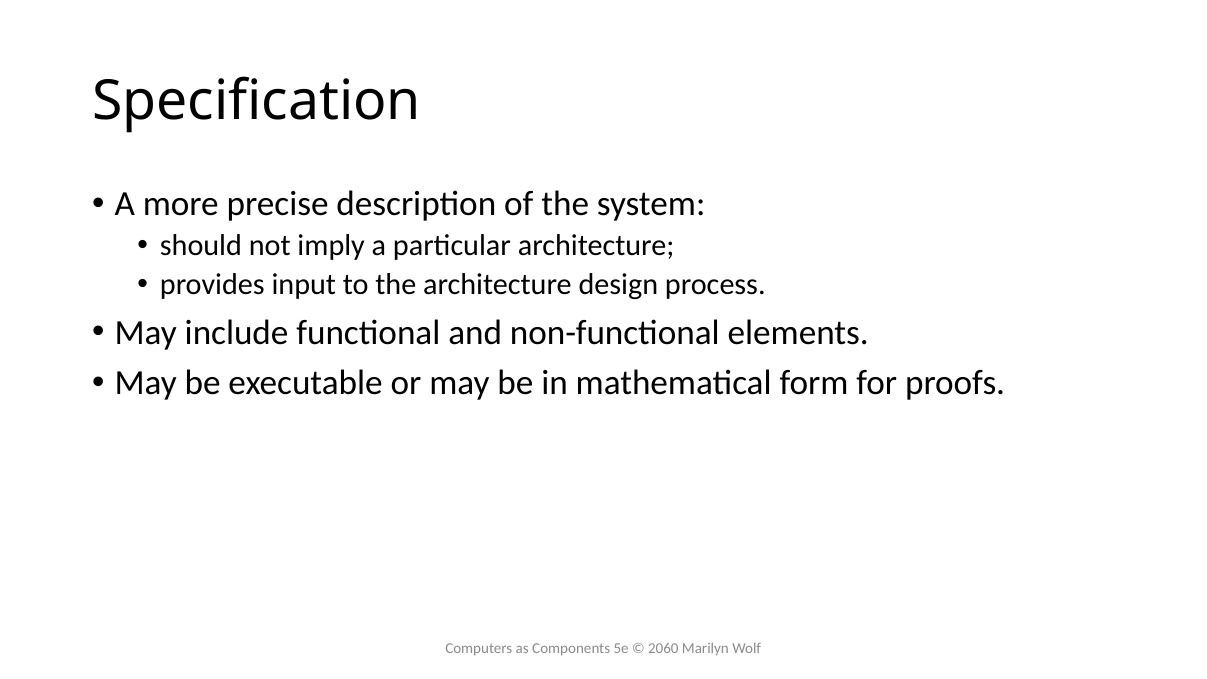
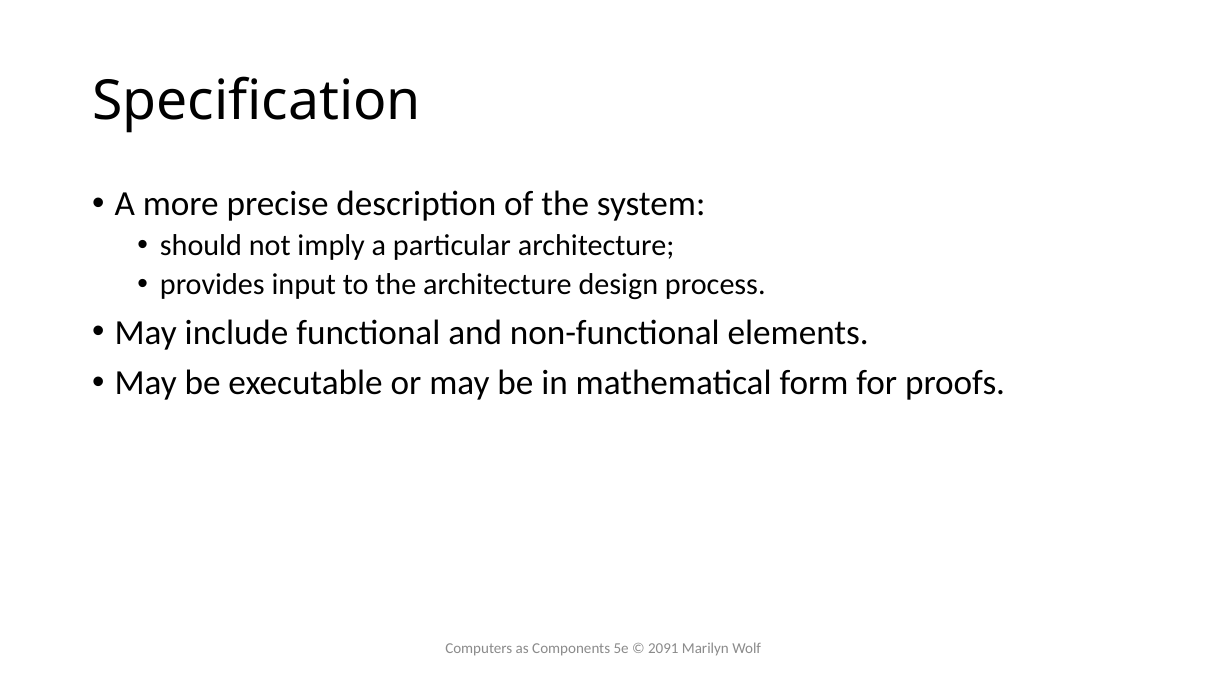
2060: 2060 -> 2091 (663, 648)
